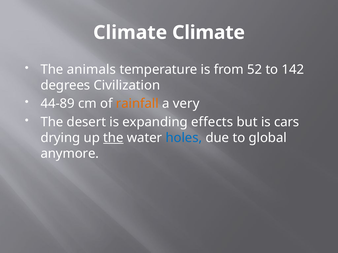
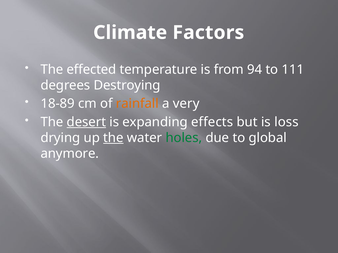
Climate Climate: Climate -> Factors (208, 33)
animals: animals -> effected (91, 70)
52: 52 -> 94 (255, 70)
142: 142 -> 111 (293, 70)
Civilization: Civilization -> Destroying (127, 85)
44-89: 44-89 -> 18-89 (58, 104)
desert underline: none -> present (86, 122)
cars: cars -> loss (286, 122)
holes colour: blue -> green (184, 138)
